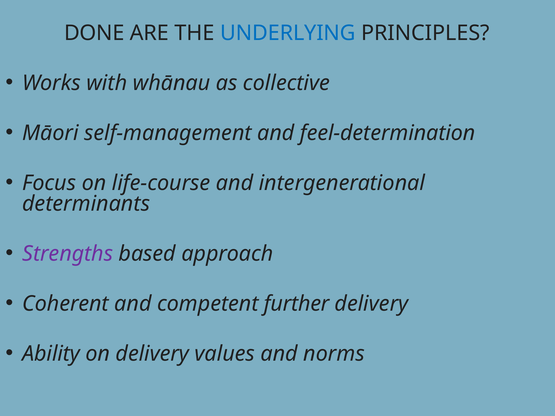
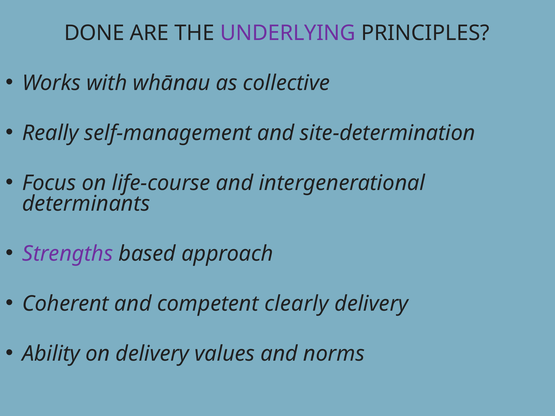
UNDERLYING colour: blue -> purple (288, 33)
Māori: Māori -> Really (50, 133)
feel-determination: feel-determination -> site-determination (388, 133)
further: further -> clearly (296, 304)
